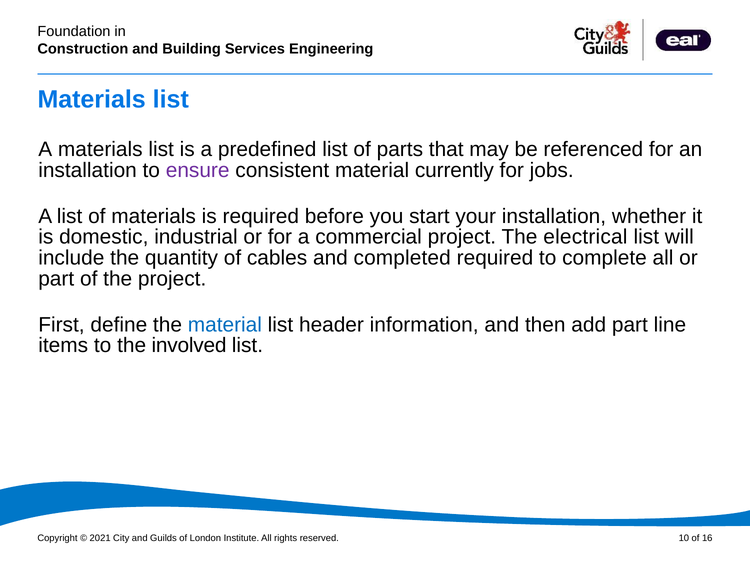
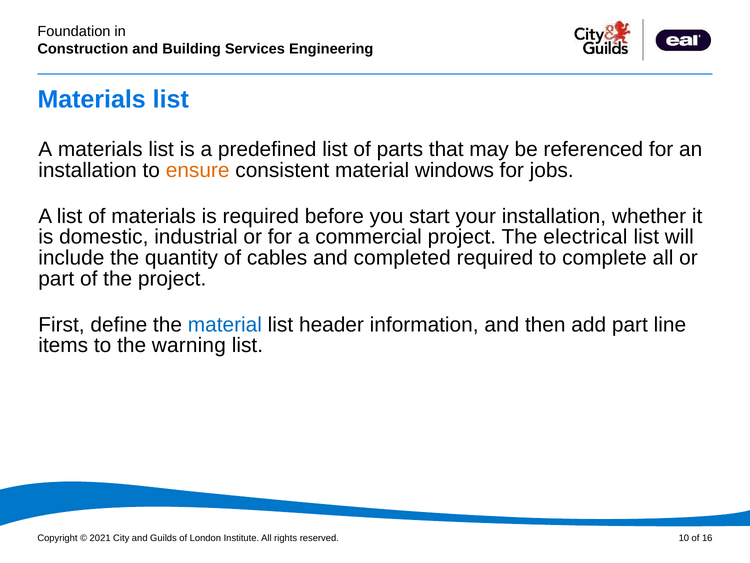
ensure colour: purple -> orange (198, 170)
currently: currently -> windows (454, 170)
involved: involved -> warning (189, 345)
